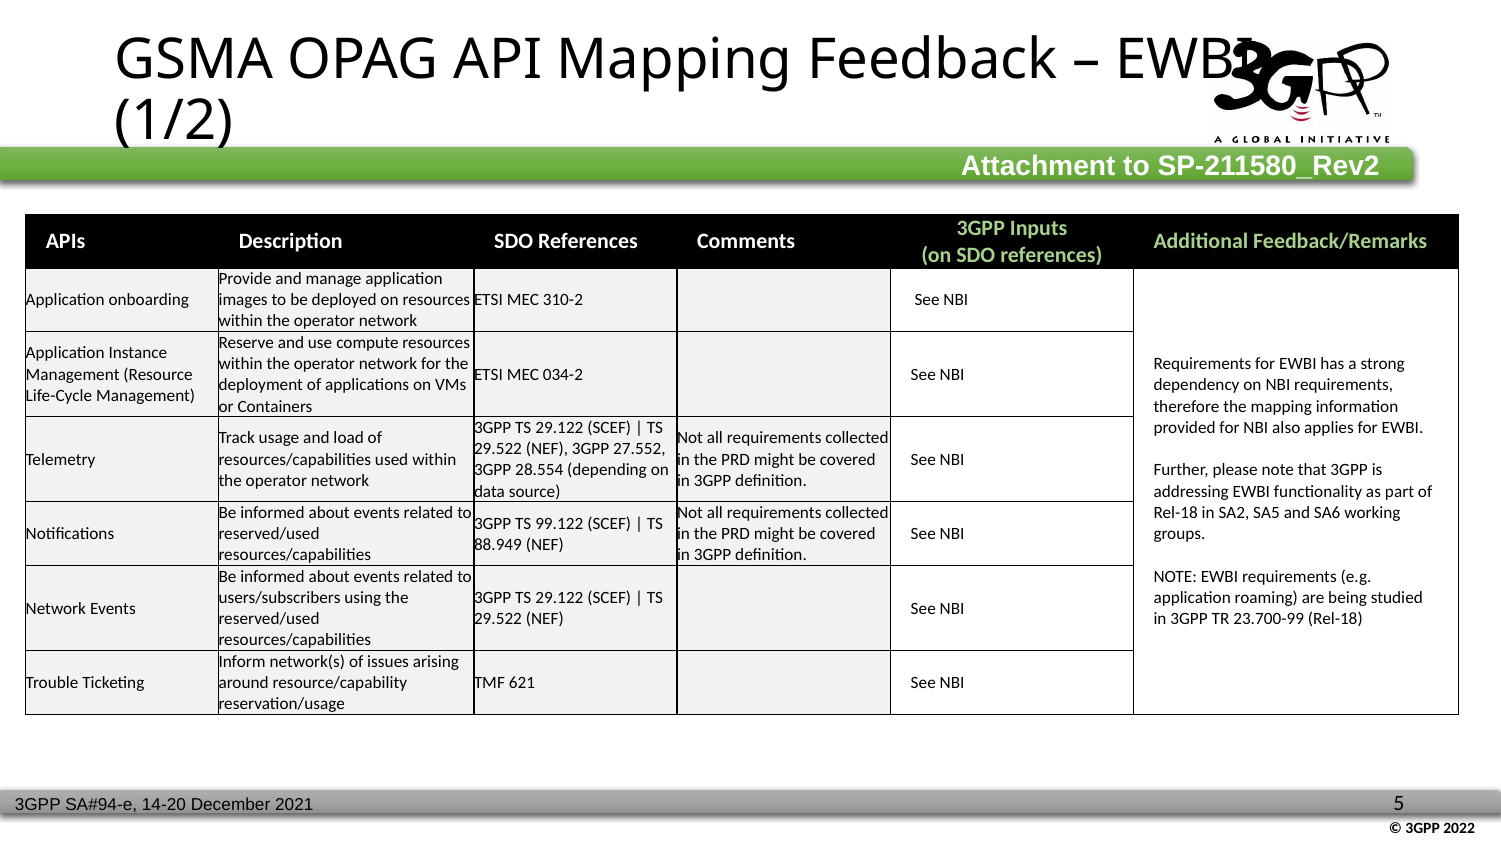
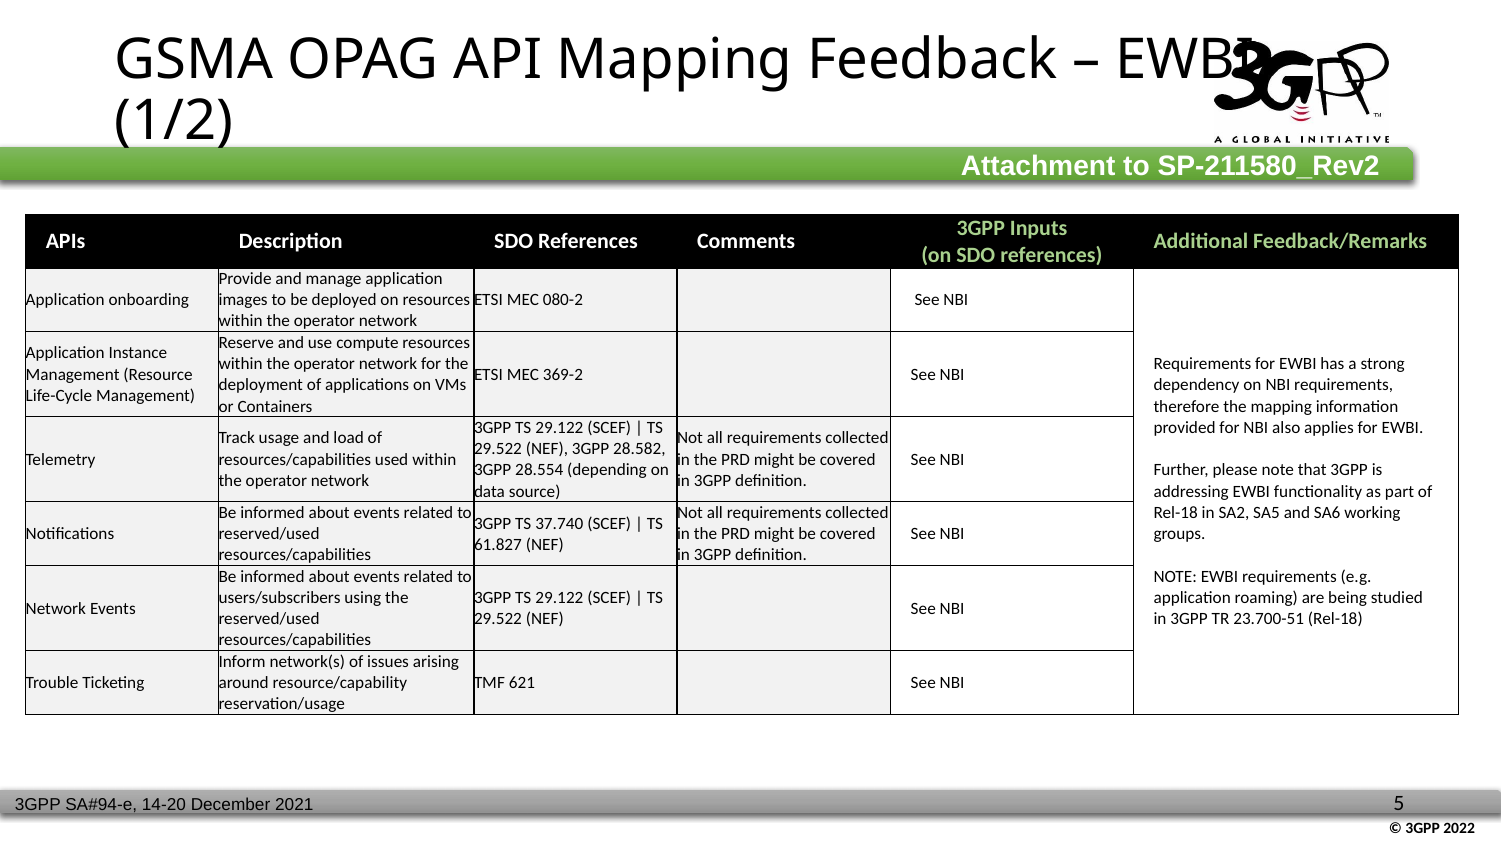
310-2: 310-2 -> 080-2 (563, 300)
034-2: 034-2 -> 369-2 (563, 374)
27.552: 27.552 -> 28.582 (639, 449)
99.122: 99.122 -> 37.740 (559, 523)
88.949: 88.949 -> 61.827 (498, 544)
23.700-99: 23.700-99 -> 23.700-51 (1269, 618)
